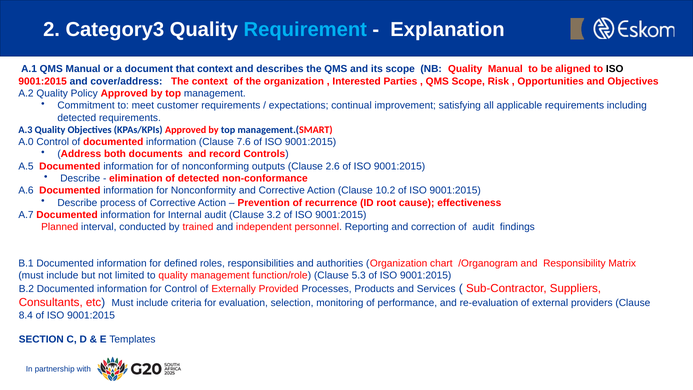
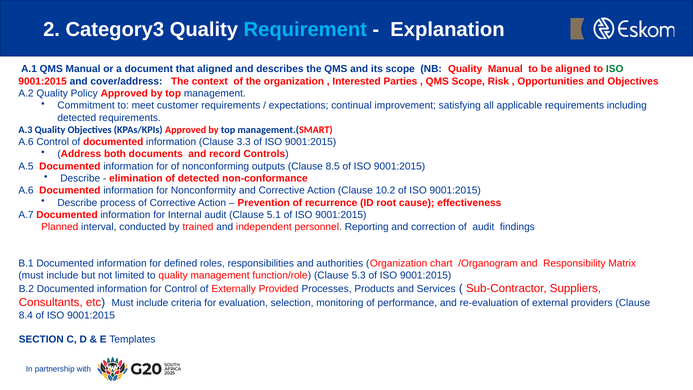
that context: context -> aligned (215, 69)
ISO colour: black -> green (615, 69)
A.0: A.0 -> A.6 (26, 142)
7.6: 7.6 -> 3.3 (244, 142)
2.6: 2.6 -> 8.5 (333, 166)
3.2: 3.2 -> 5.1 (274, 215)
